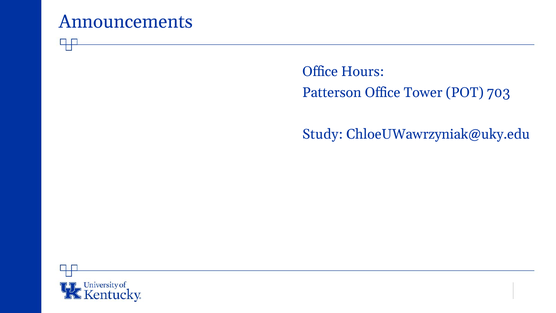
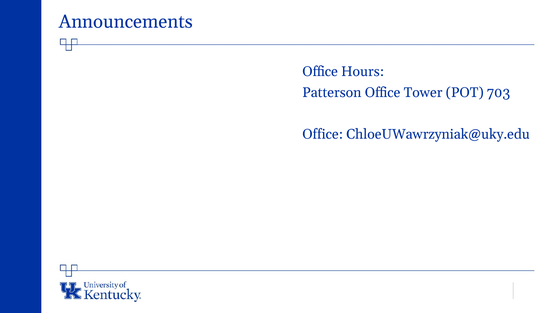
Study: Study -> Office (323, 134)
